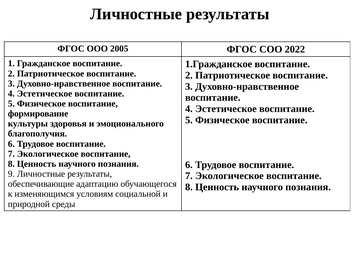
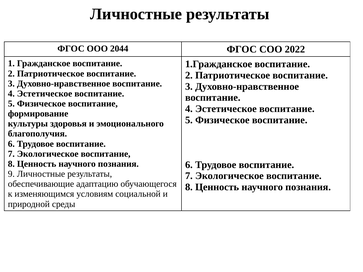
2005: 2005 -> 2044 (119, 49)
